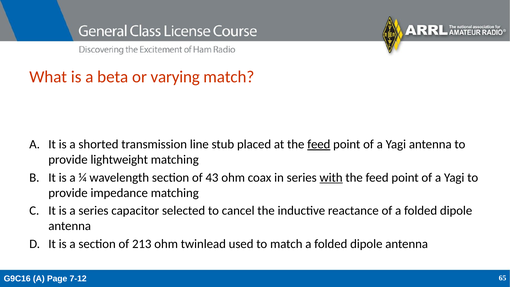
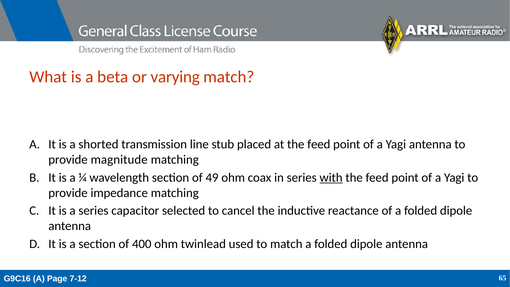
feed underline: present -> none (319, 144)
lightweight: lightweight -> magnitude (119, 160)
43: 43 -> 49 (212, 177)
213: 213 -> 400 (142, 244)
